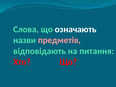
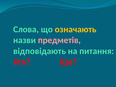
означають colour: white -> yellow (76, 29)
